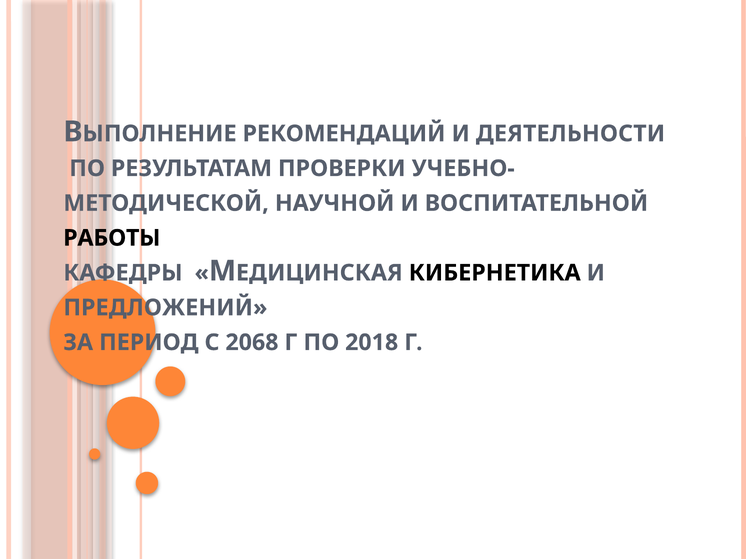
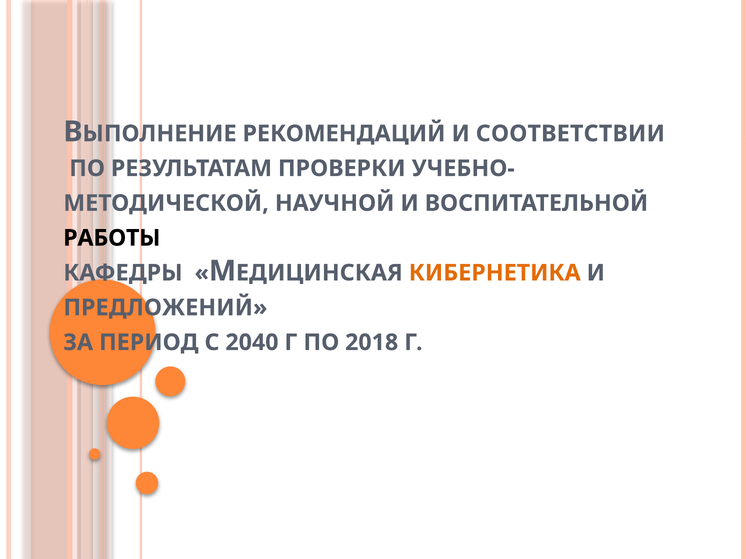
ДЕЯТЕЛЬНОСТИ: ДЕЯТЕЛЬНОСТИ -> СООТВЕТСТВИИ (570, 134)
КИБЕРНЕТИКА colour: black -> orange (495, 273)
2068: 2068 -> 2040 (252, 343)
